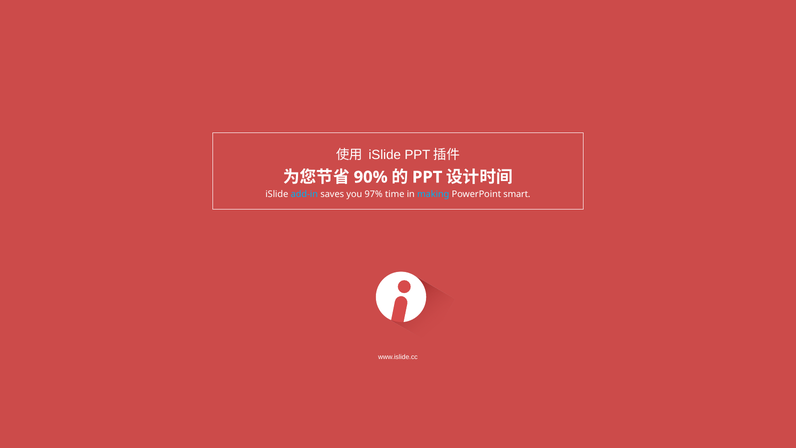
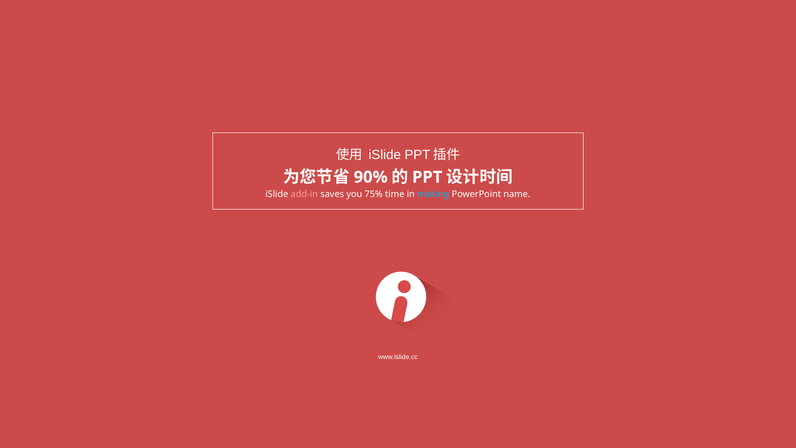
add-in colour: light blue -> pink (304, 194)
97%: 97% -> 75% (374, 194)
smart: smart -> name (517, 194)
